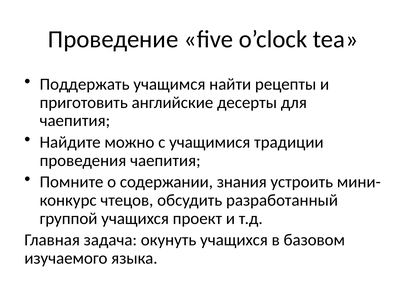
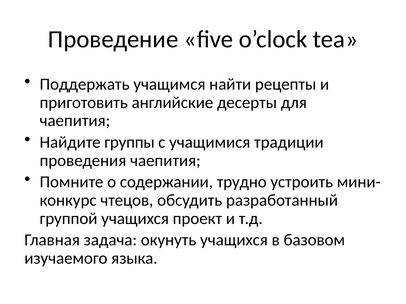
можно: можно -> группы (130, 142)
знания: знания -> трудно (242, 182)
